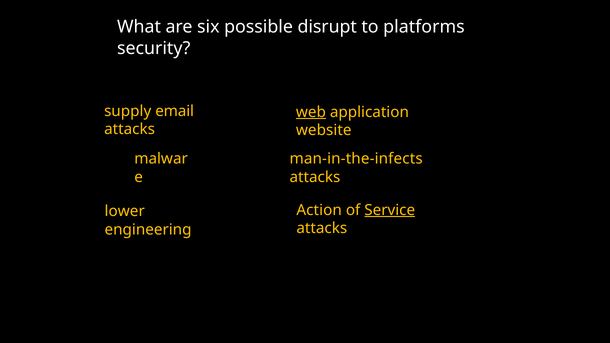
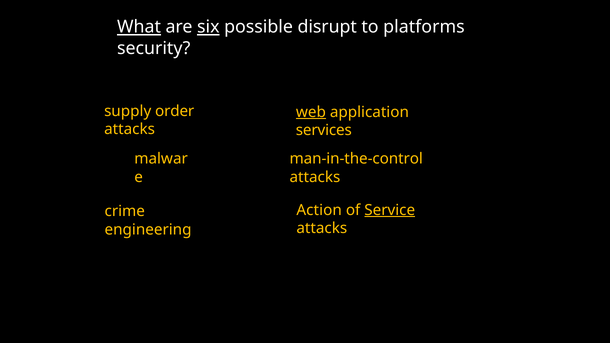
What underline: none -> present (139, 27)
six underline: none -> present (208, 27)
email: email -> order (175, 111)
website: website -> services (324, 130)
man-in-the-infects: man-in-the-infects -> man-in-the-control (356, 159)
lower: lower -> crime (125, 212)
